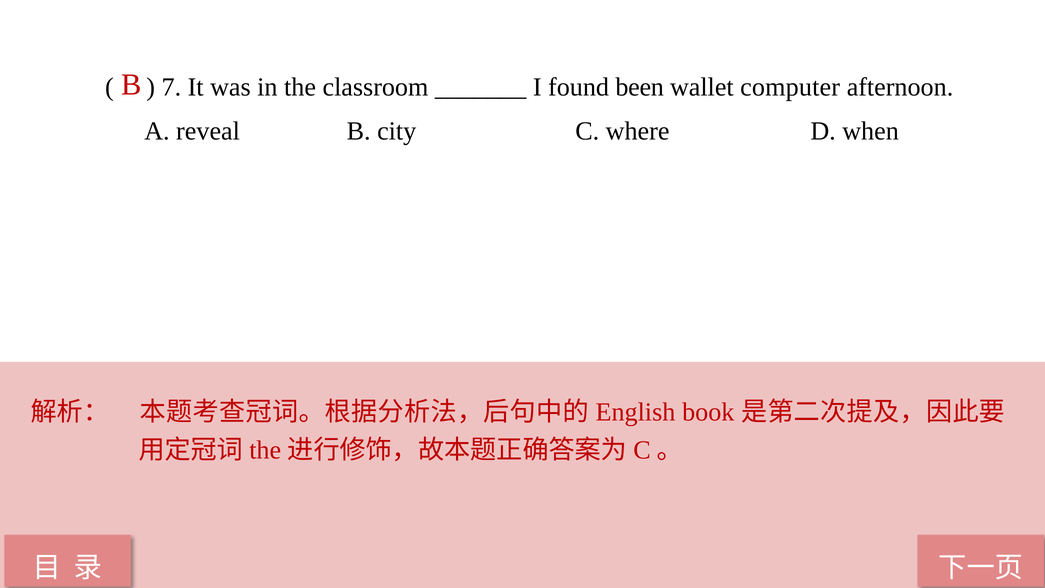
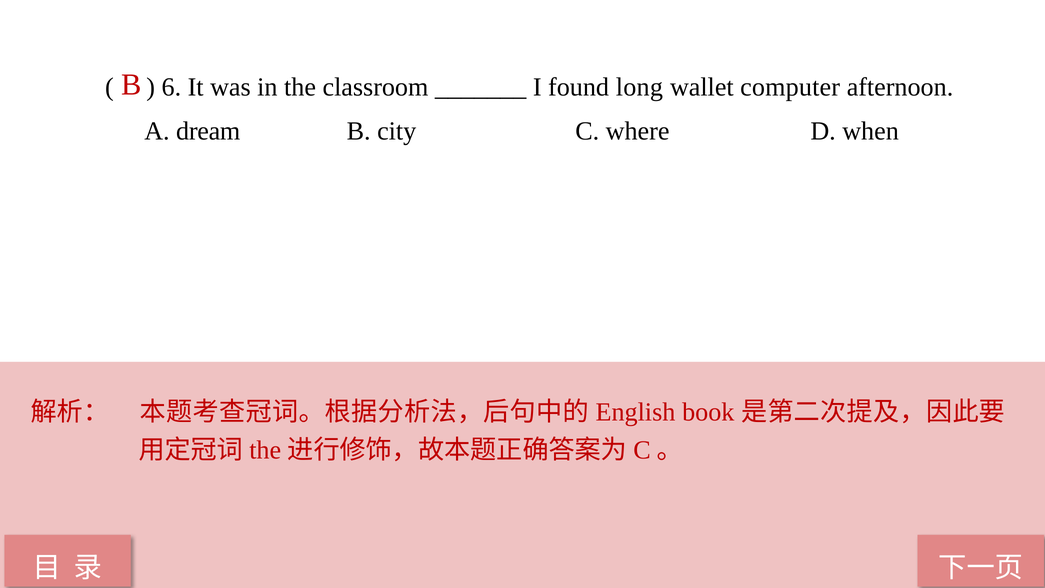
7: 7 -> 6 (171, 87)
been: been -> long (639, 87)
reveal: reveal -> dream (208, 131)
